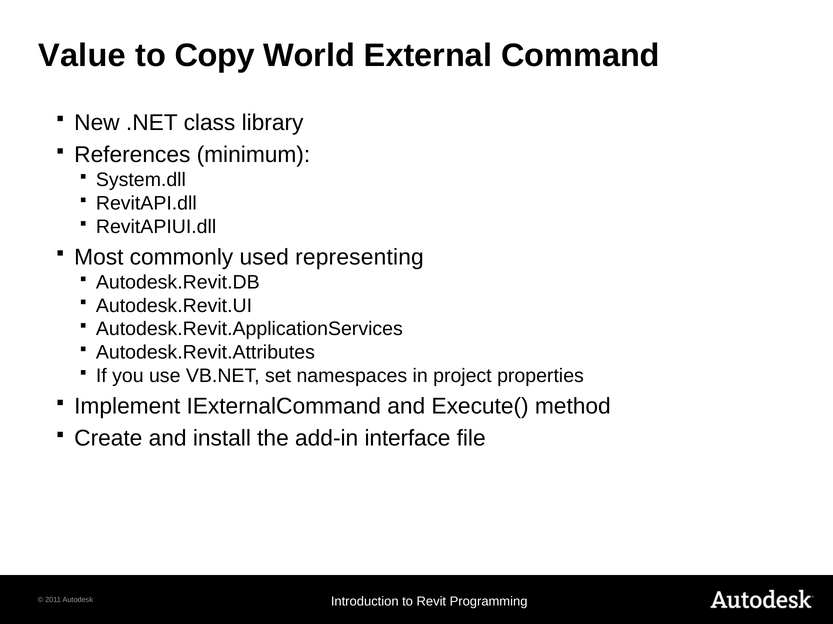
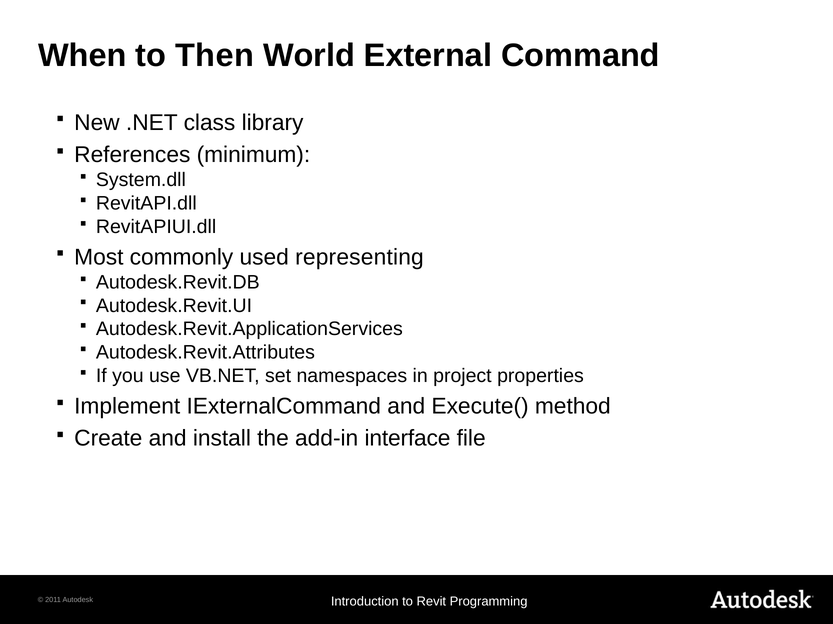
Value: Value -> When (82, 55)
Copy: Copy -> Then (215, 55)
